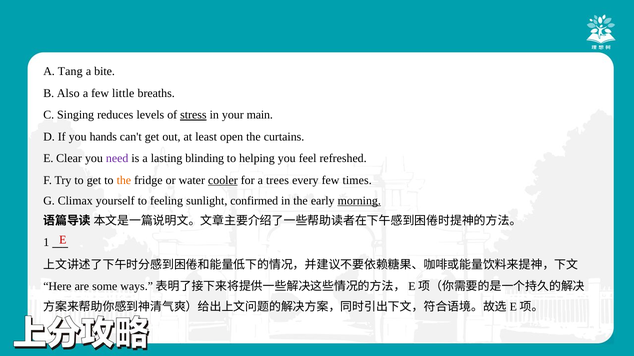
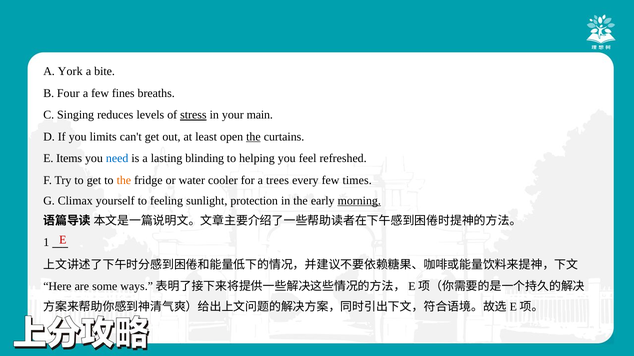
Tang: Tang -> York (70, 72)
Also: Also -> Four (68, 93)
little: little -> fines (123, 93)
hands: hands -> limits (103, 137)
the underline: none -> present (253, 137)
Clear: Clear -> Items (69, 159)
need colour: purple -> blue (117, 159)
cooler underline: present -> none (223, 181)
confirmed: confirmed -> protection (254, 201)
